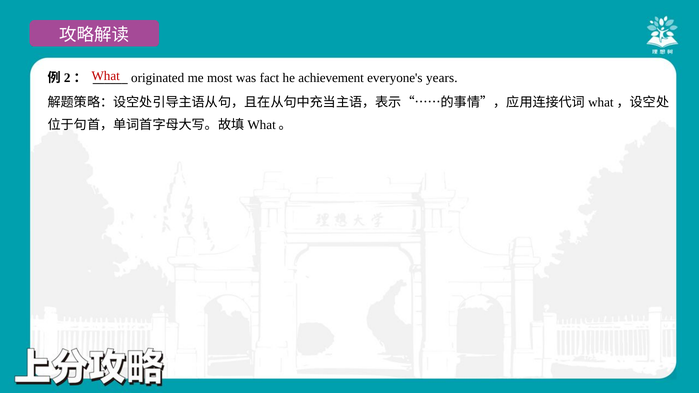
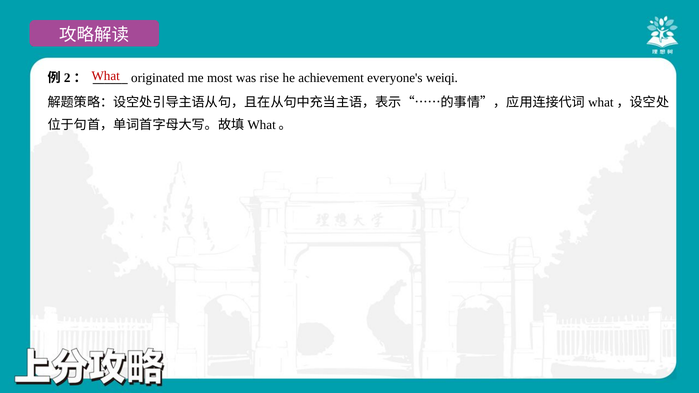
fact: fact -> rise (269, 78)
years: years -> weiqi (442, 78)
